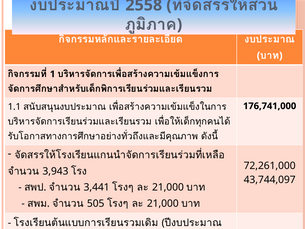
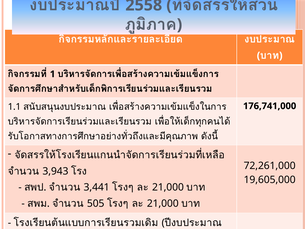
43,744,097: 43,744,097 -> 19,605,000 (270, 179)
